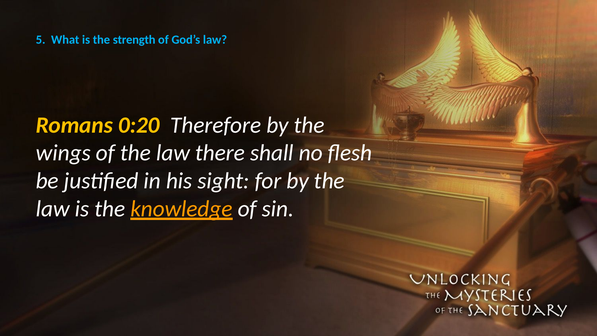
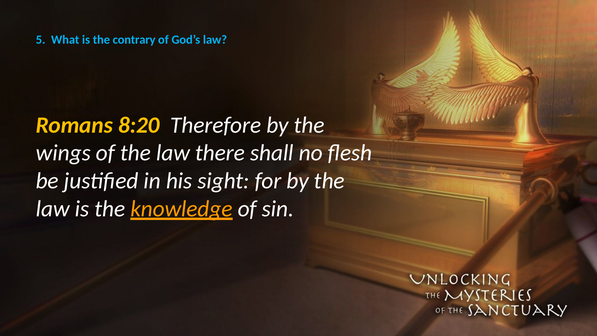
strength: strength -> contrary (134, 40)
0:20: 0:20 -> 8:20 (139, 125)
